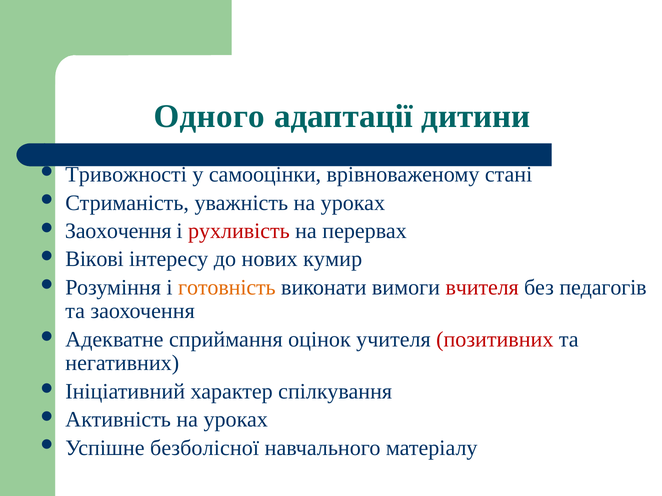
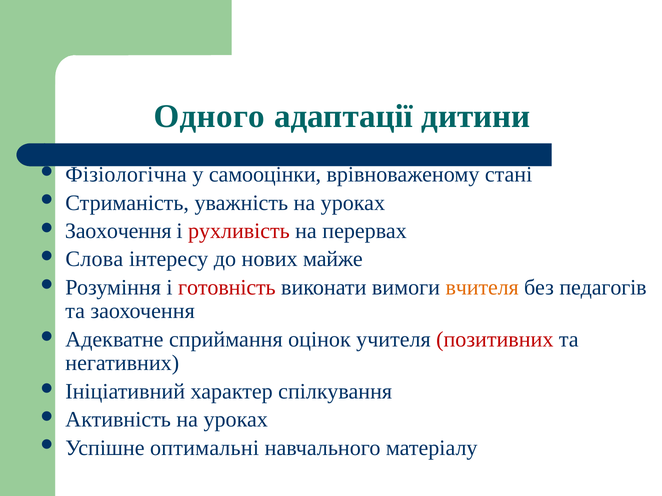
Тривожності: Тривожності -> Фізіологічна (126, 175)
Вікові: Вікові -> Слова (94, 259)
кумир: кумир -> майже (333, 259)
готовність colour: orange -> red (227, 288)
вчителя colour: red -> orange (482, 288)
безболісної: безболісної -> оптимальні (205, 448)
